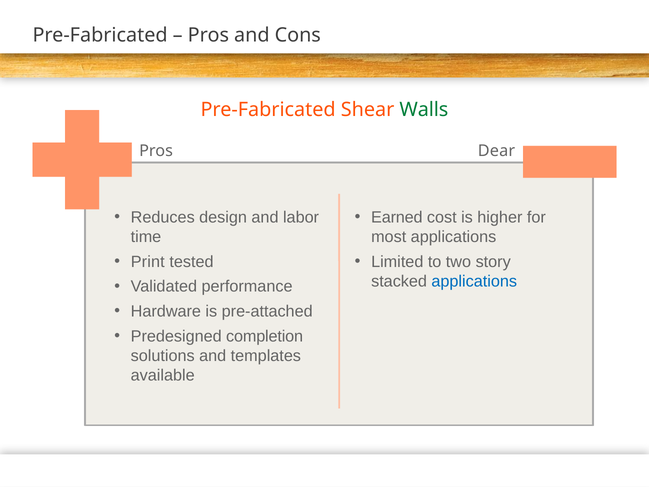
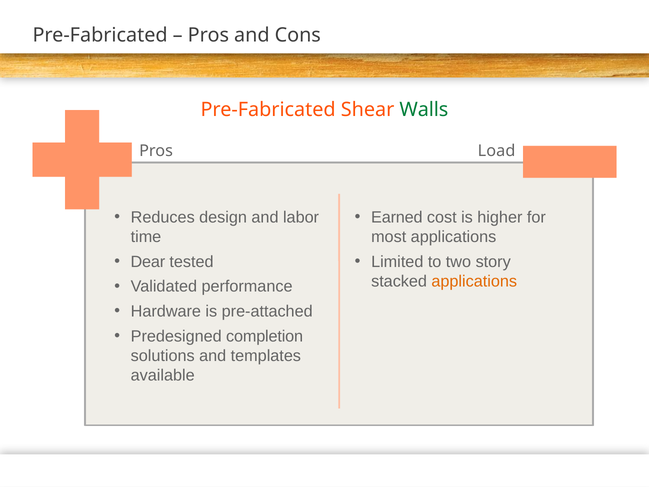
Dear: Dear -> Load (497, 151)
Print: Print -> Dear (148, 262)
applications colour: blue -> orange (474, 281)
